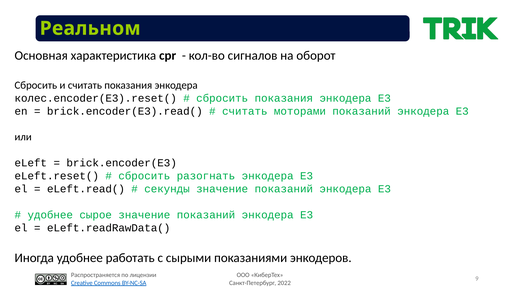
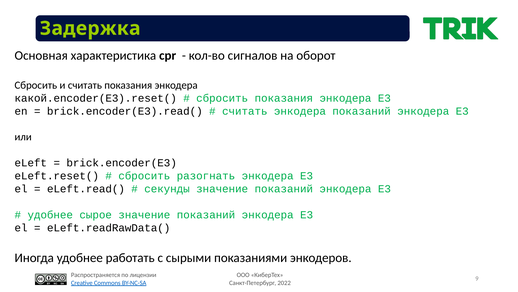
Реальном: Реальном -> Задержка (90, 28)
колес.encoder(E3).reset(: колес.encoder(E3).reset( -> какой.encoder(E3).reset( (96, 98)
считать моторами: моторами -> энкодера (300, 111)
